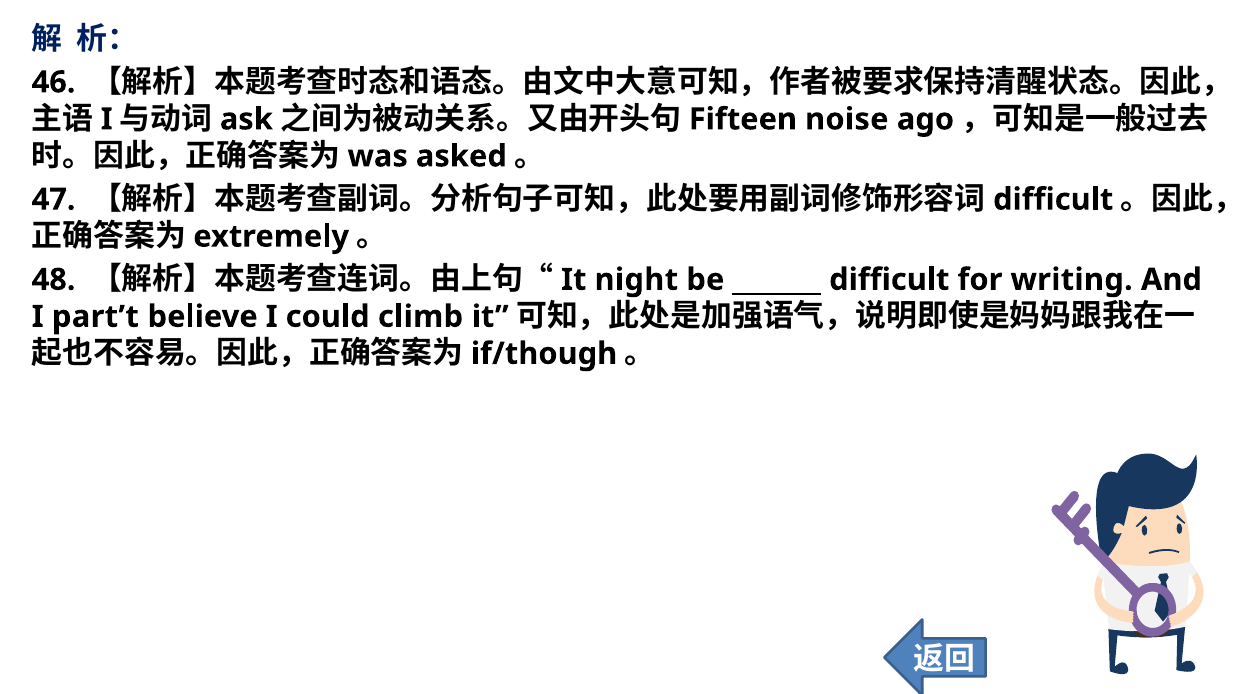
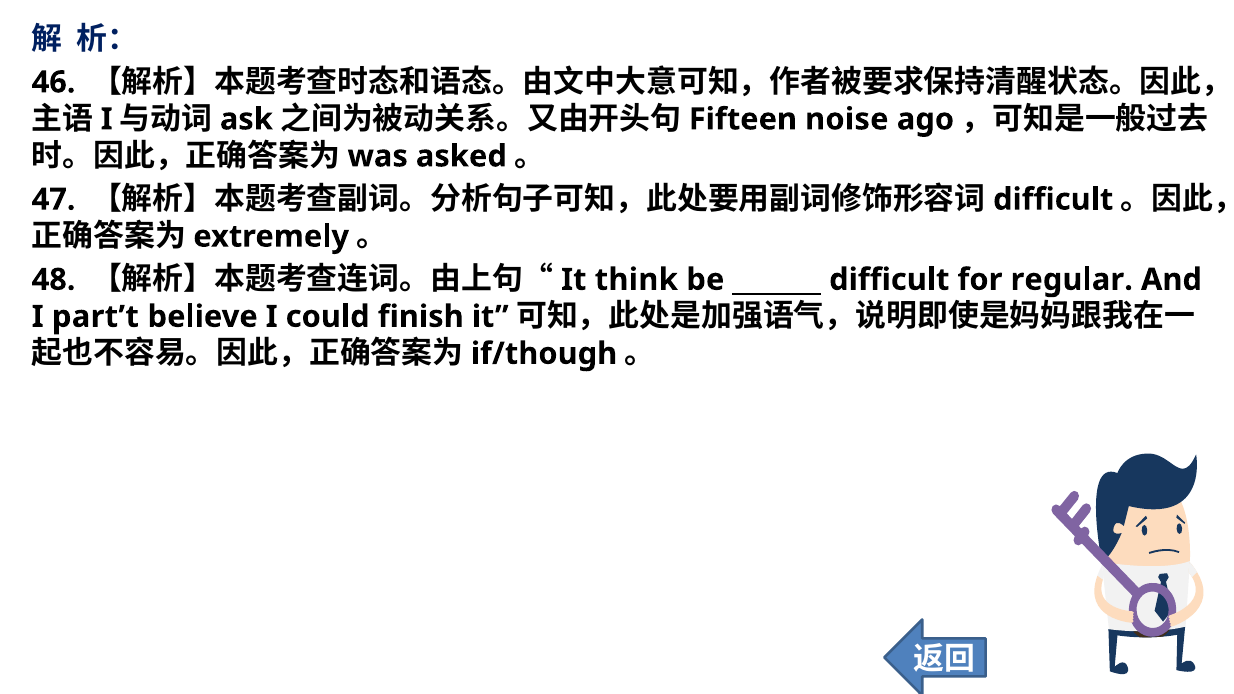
night: night -> think (636, 280)
writing: writing -> regular (1072, 280)
climb: climb -> finish (421, 317)
